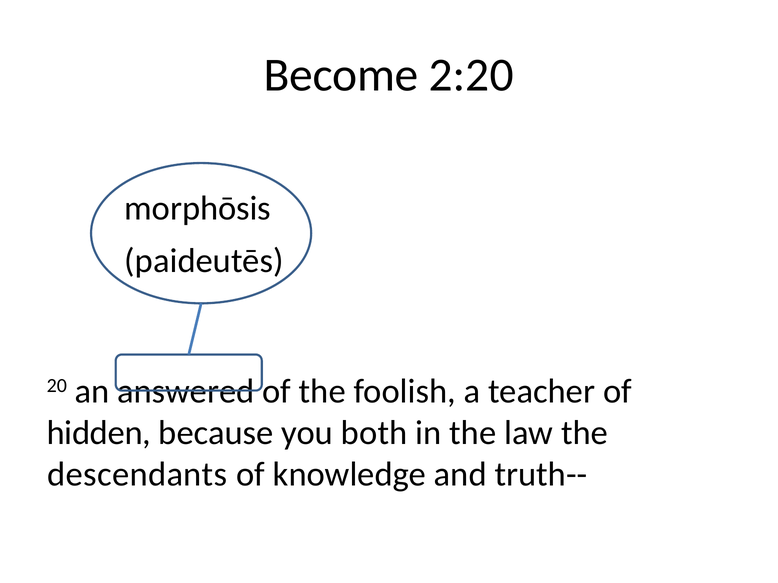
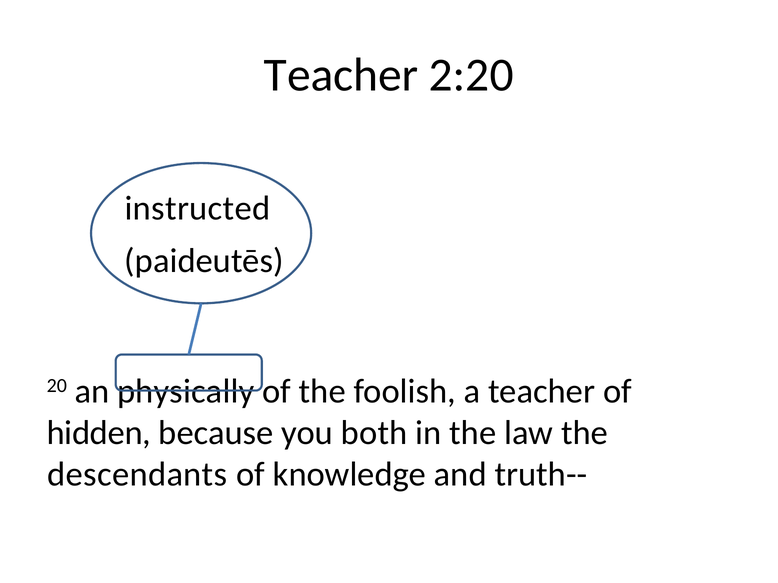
Become: Become -> Teacher (341, 75)
morphōsis: morphōsis -> instructed (198, 208)
answered: answered -> physically (186, 392)
